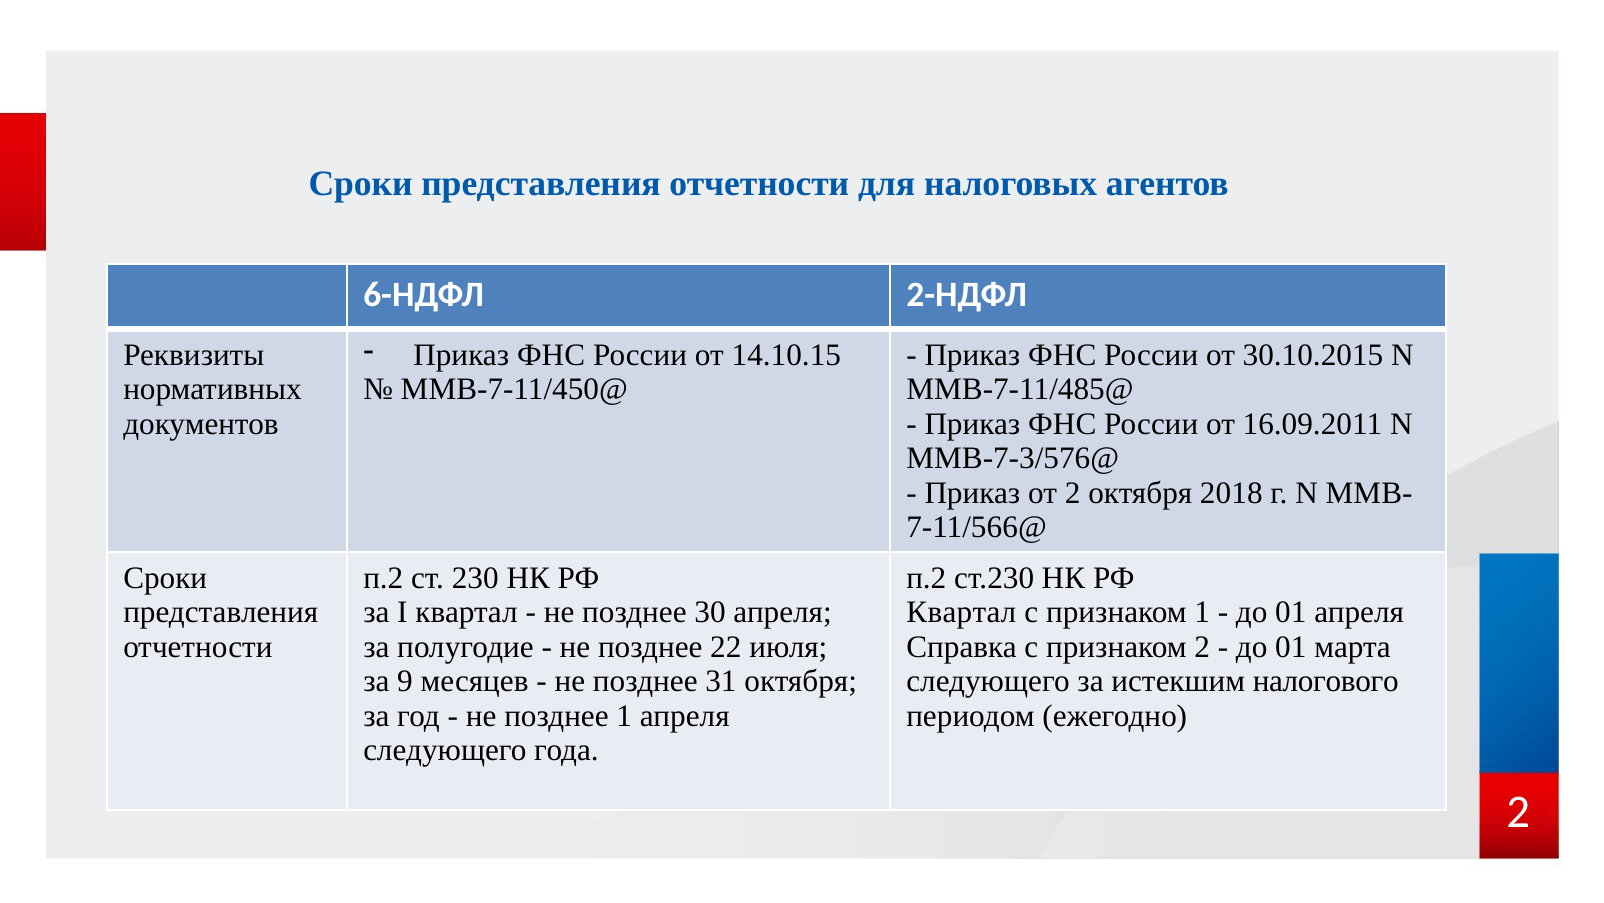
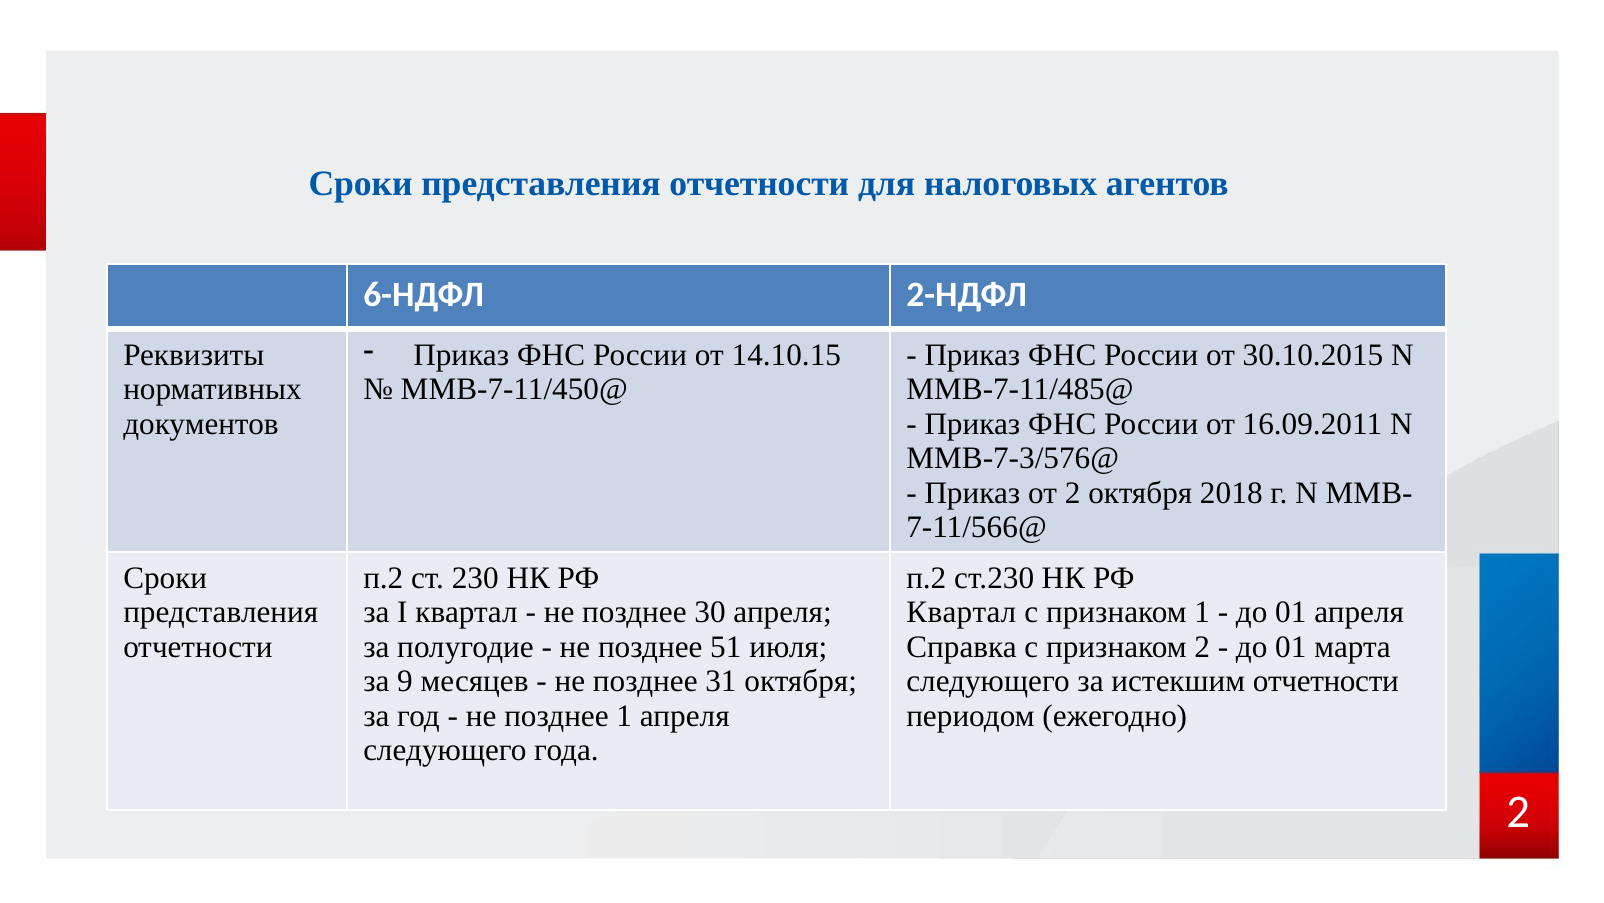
22: 22 -> 51 (726, 646)
истекшим налогового: налогового -> отчетности (1326, 681)
